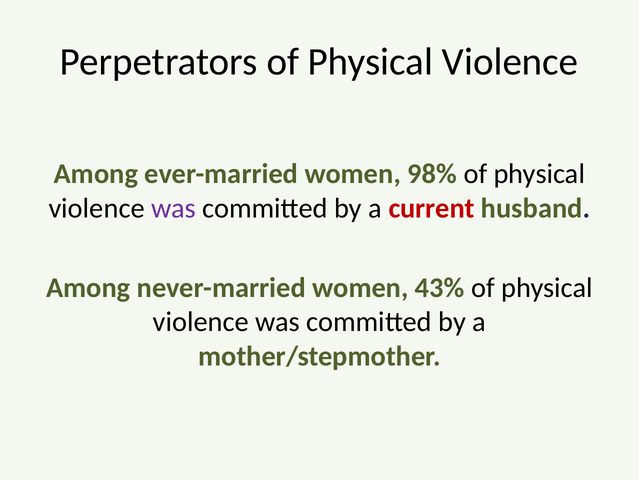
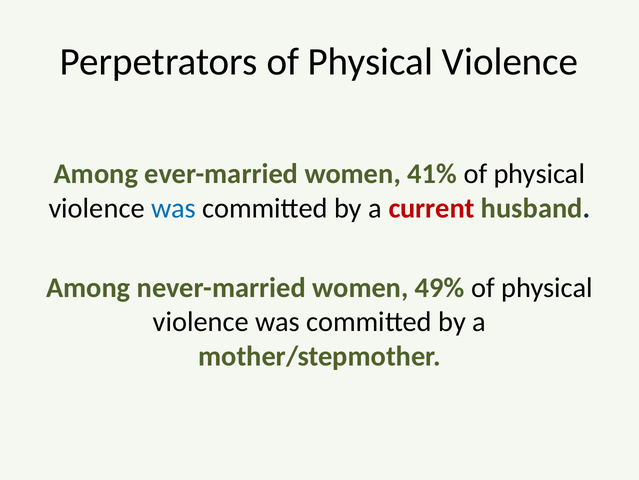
98%: 98% -> 41% (432, 174)
was colour: purple -> blue (174, 208)
43%: 43% -> 49% (440, 287)
